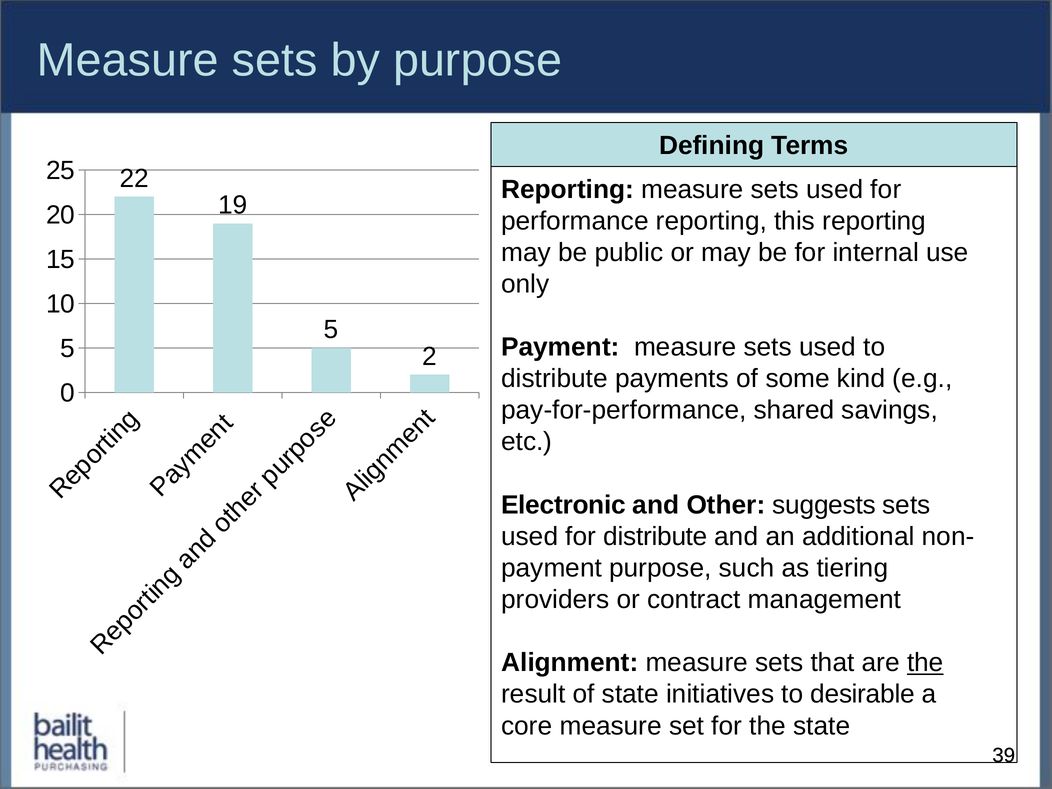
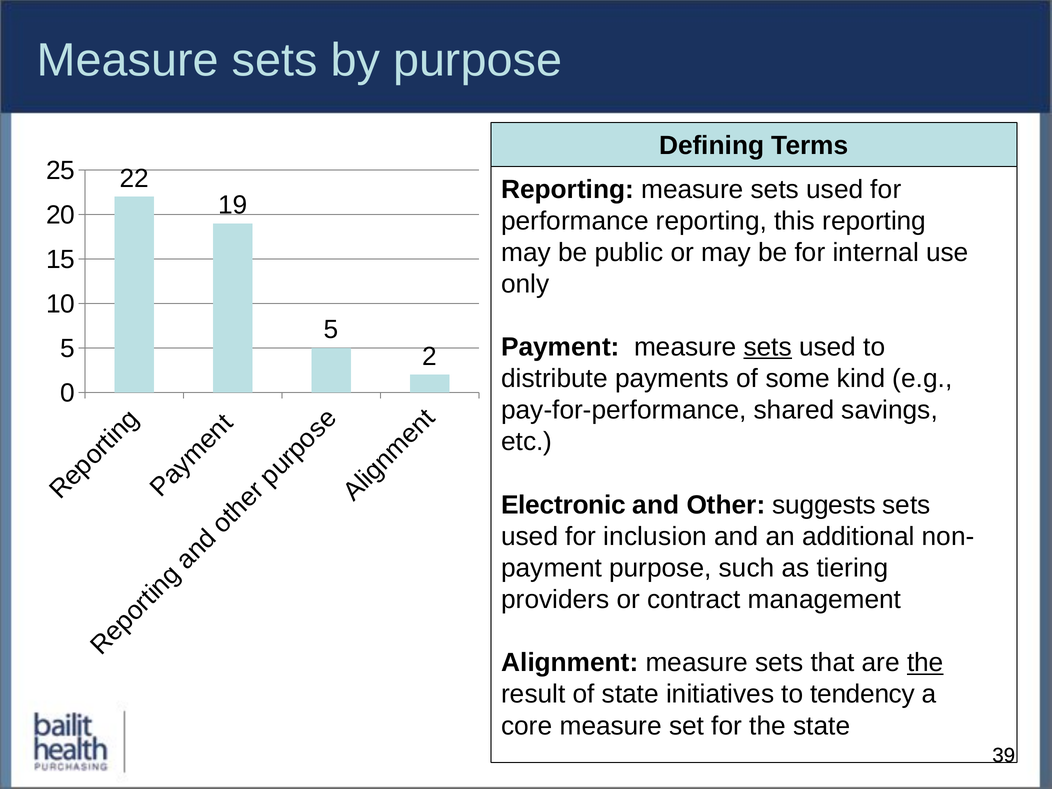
sets underline: none -> present (768, 347)
for distribute: distribute -> inclusion (655, 536)
desirable: desirable -> tendency (863, 694)
